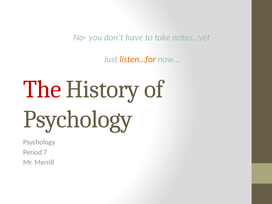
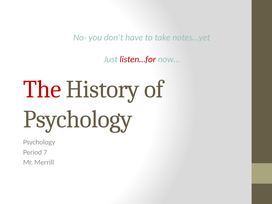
listen…for colour: orange -> red (138, 59)
